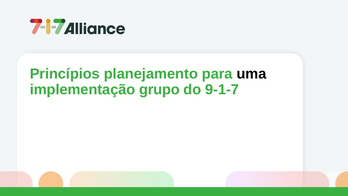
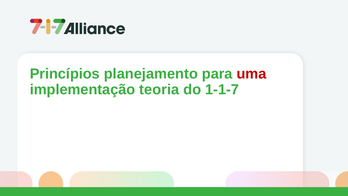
uma colour: black -> red (251, 74)
grupo: grupo -> teoria (159, 90)
9-1-7: 9-1-7 -> 1-1-7 (222, 90)
